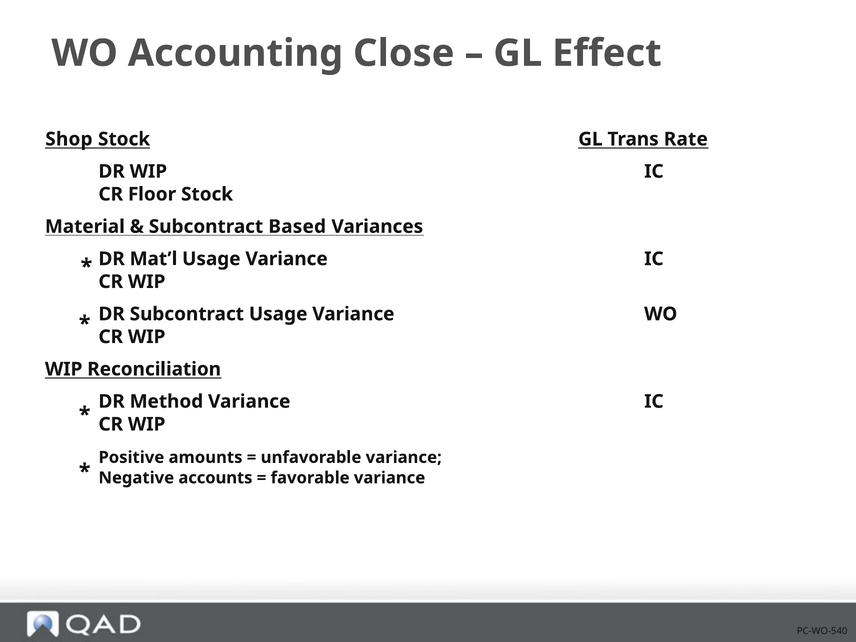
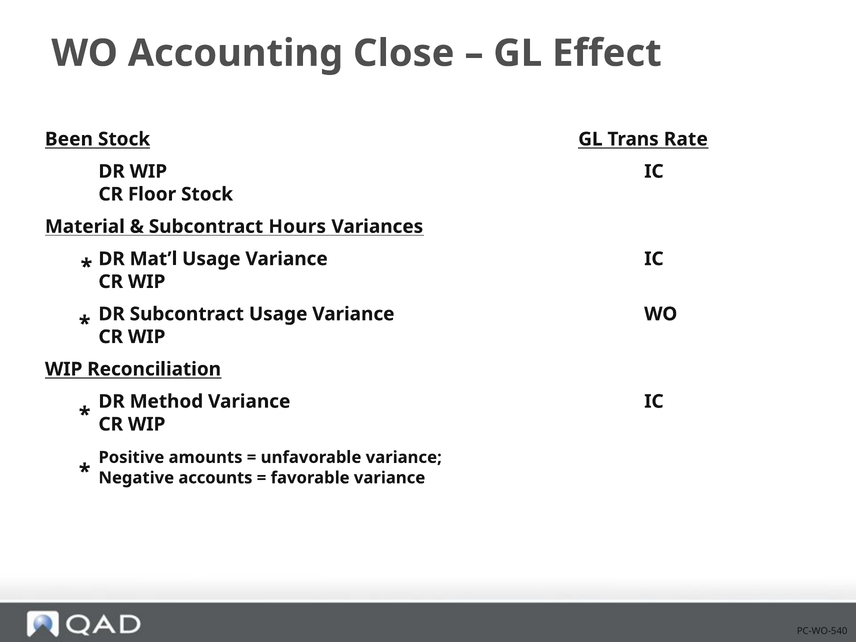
Shop: Shop -> Been (69, 139)
Based: Based -> Hours (297, 227)
